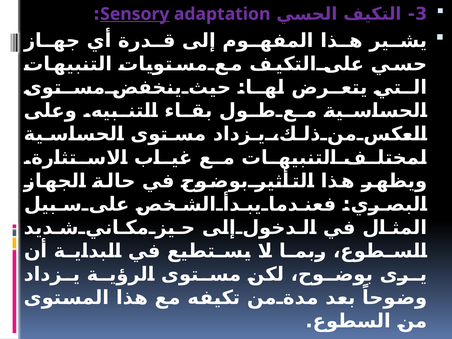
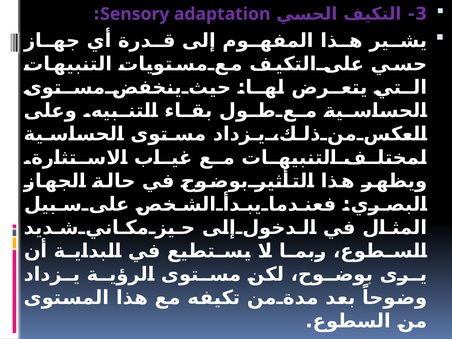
Sensory underline: present -> none (135, 14)
